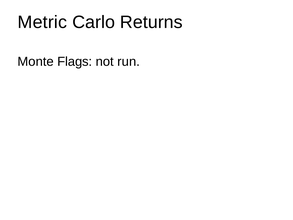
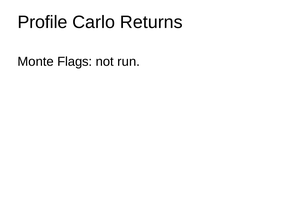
Metric: Metric -> Profile (42, 22)
